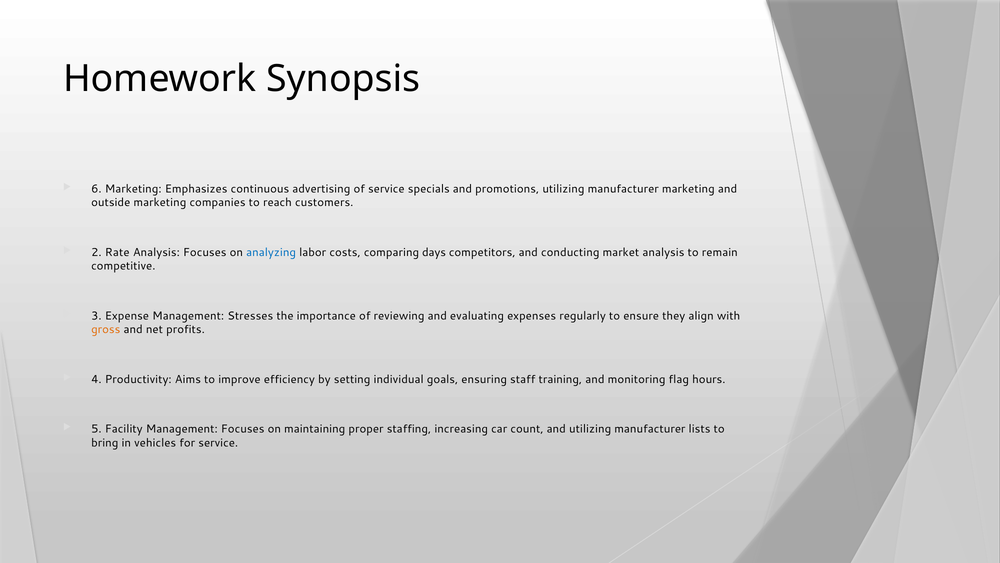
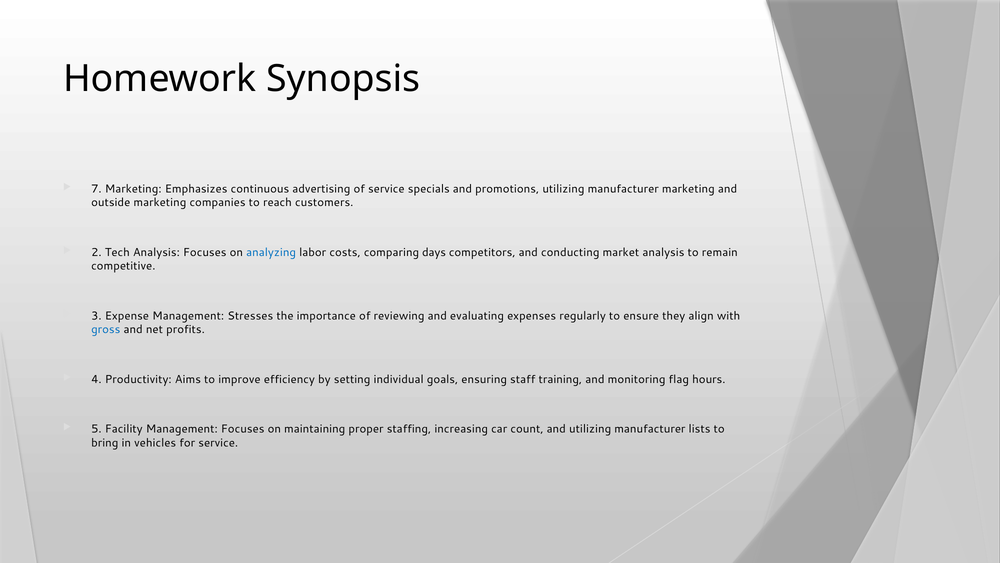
6: 6 -> 7 (96, 189)
Rate: Rate -> Tech (117, 252)
gross colour: orange -> blue (106, 329)
